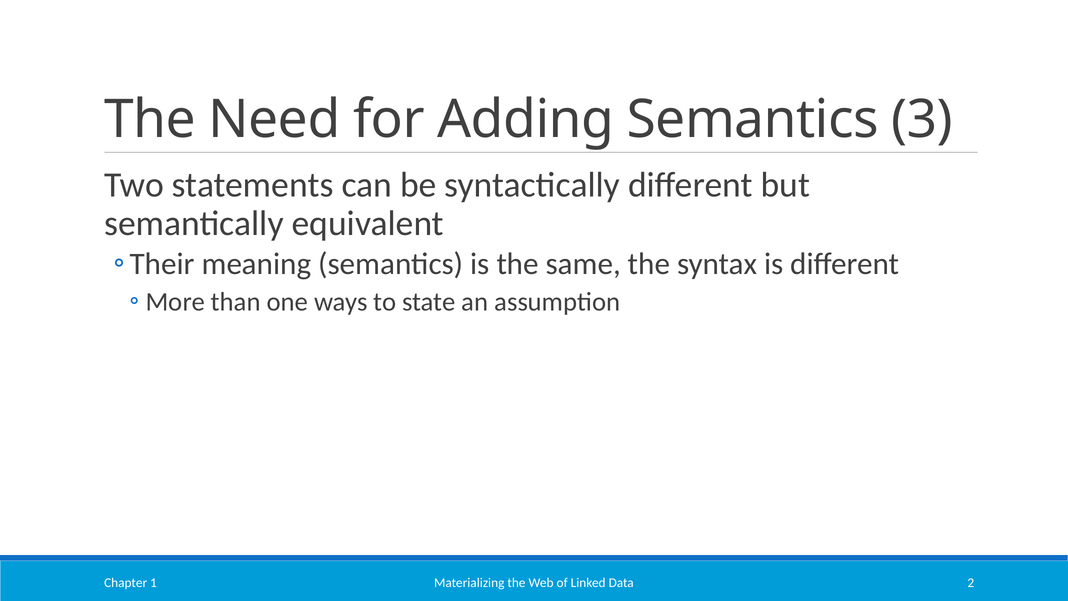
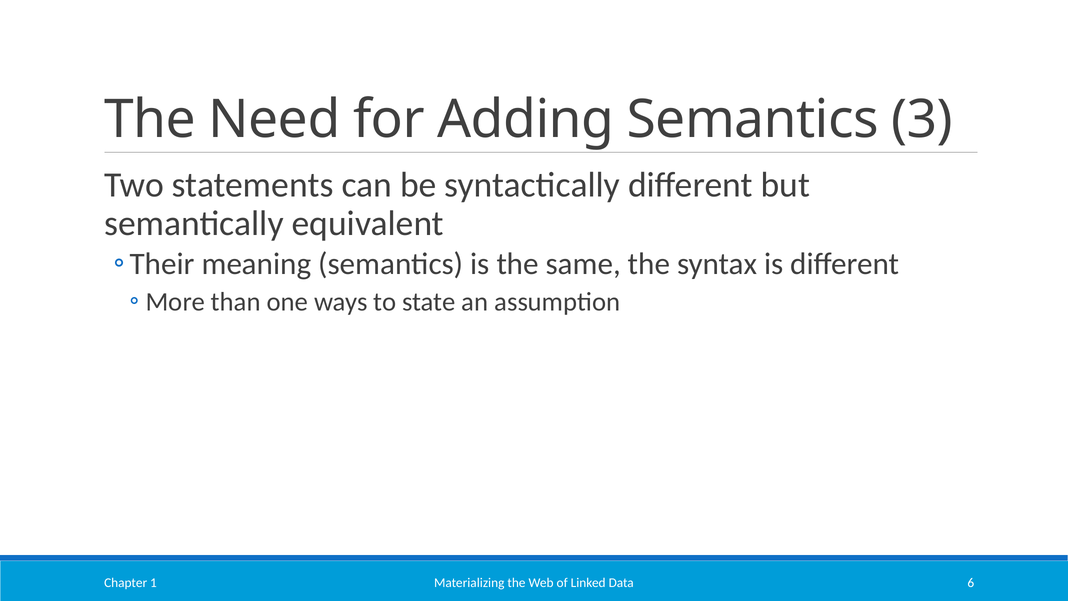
2: 2 -> 6 (971, 583)
